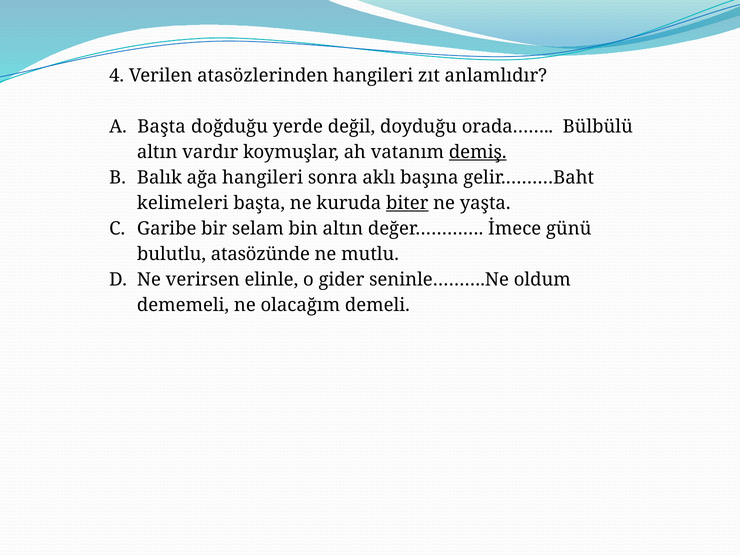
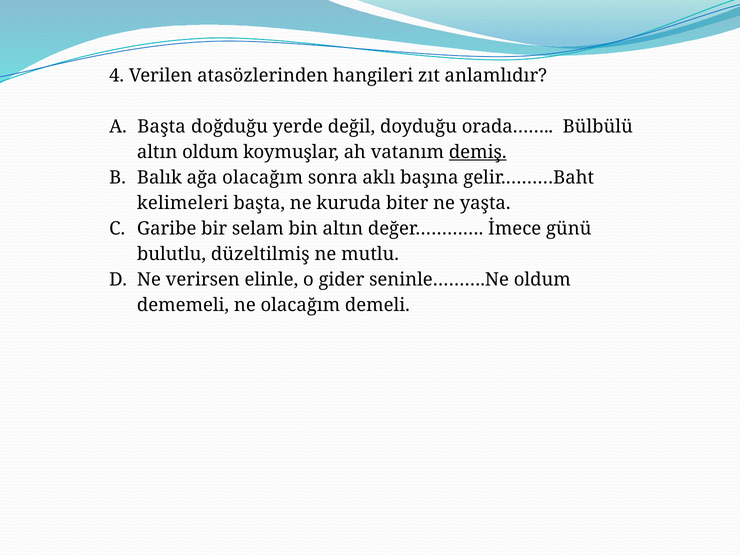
altın vardır: vardır -> oldum (210, 152)
ağa hangileri: hangileri -> olacağım (263, 177)
biter underline: present -> none (407, 203)
atasözünde: atasözünde -> düzeltilmiş (260, 254)
